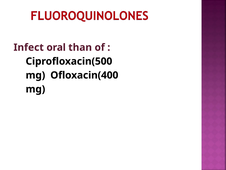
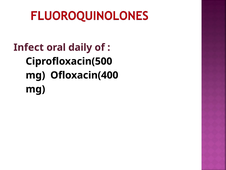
than: than -> daily (80, 47)
